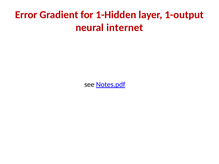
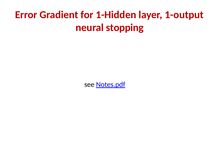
internet: internet -> stopping (125, 28)
